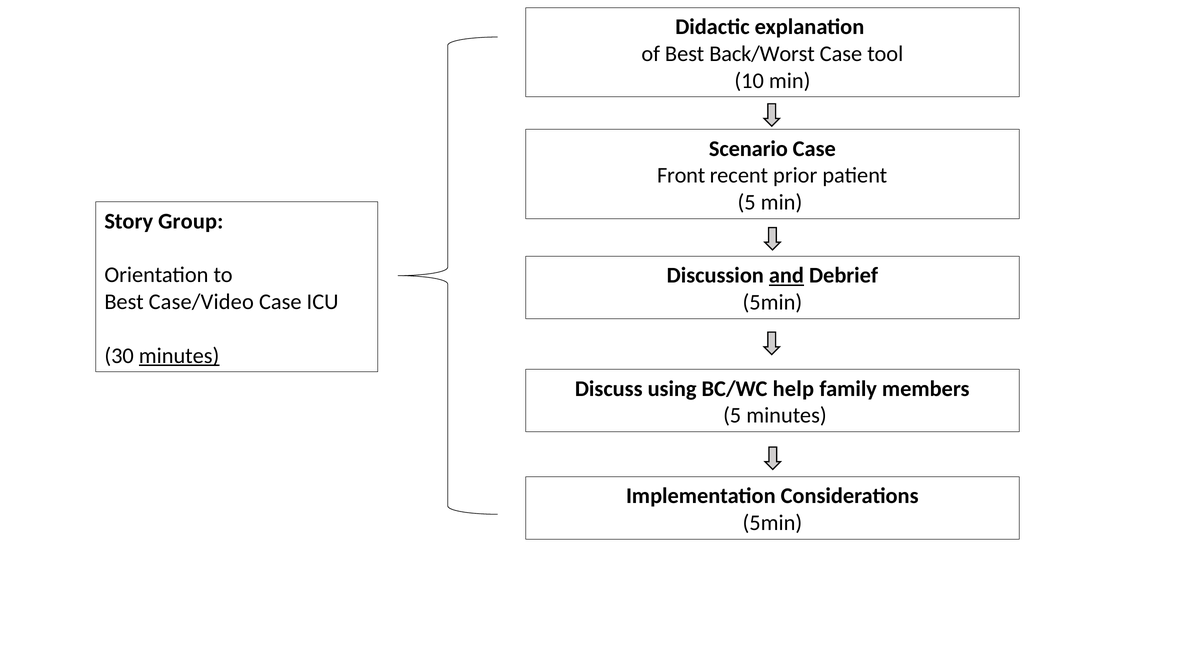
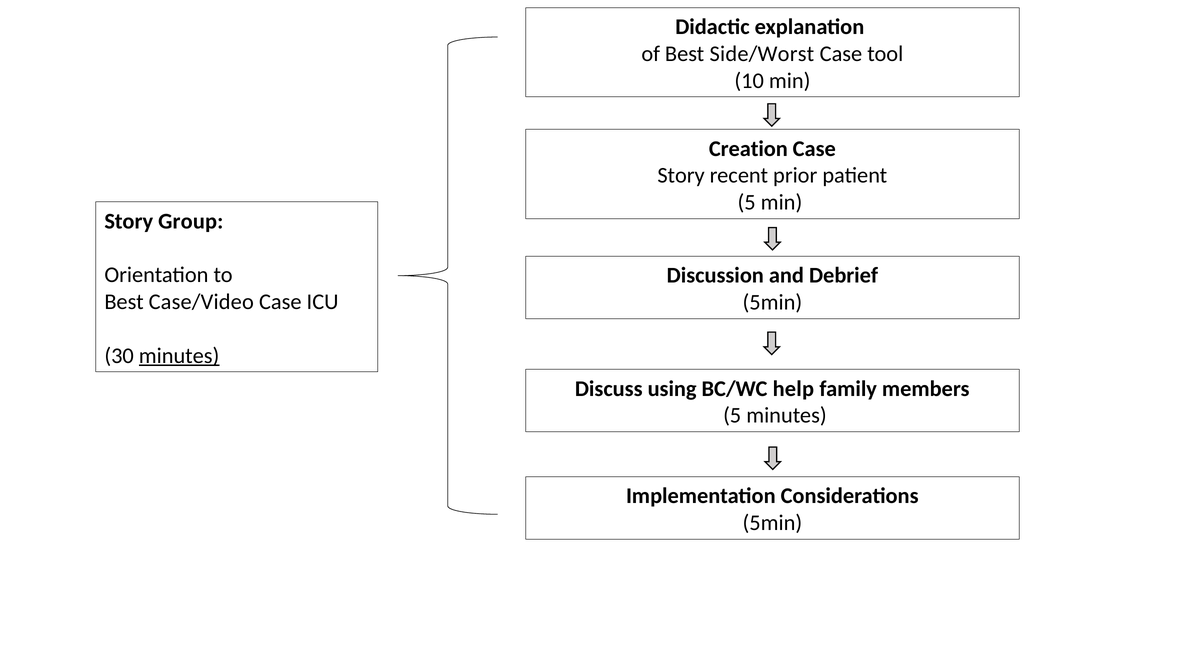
Back/Worst: Back/Worst -> Side/Worst (762, 54)
Scenario: Scenario -> Creation (748, 149)
Front: Front -> Story (681, 175)
and underline: present -> none (786, 275)
